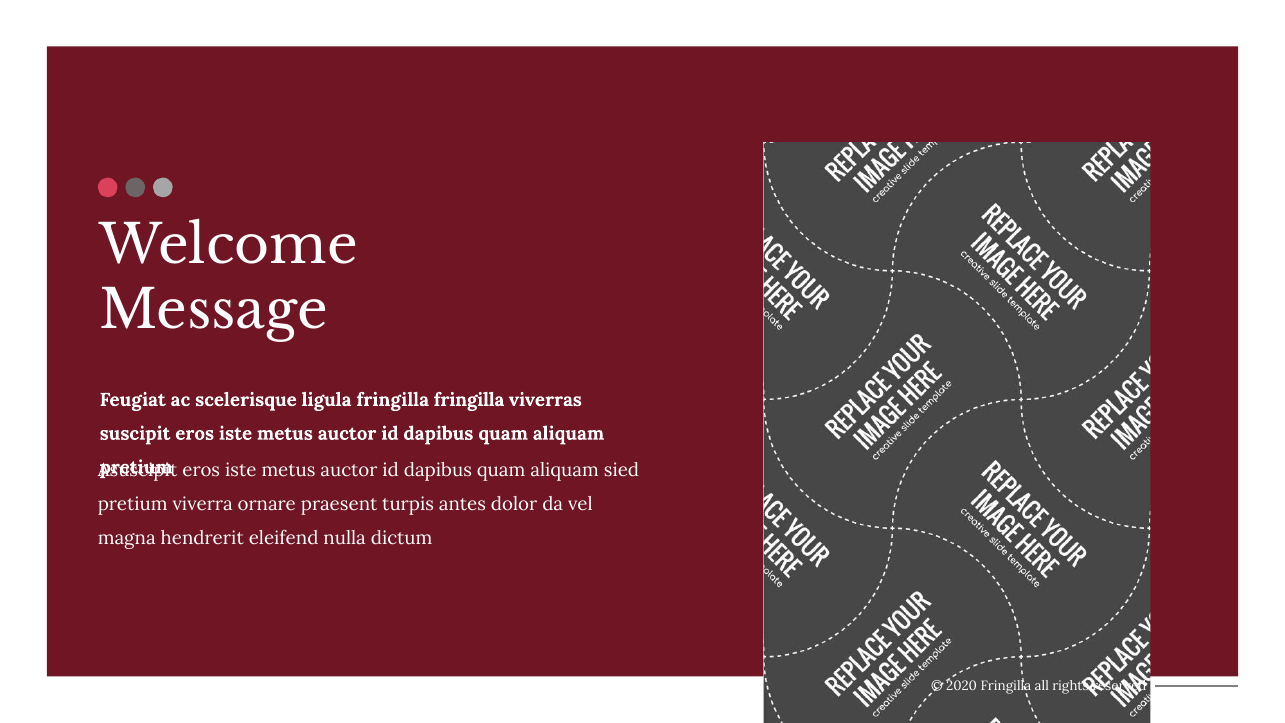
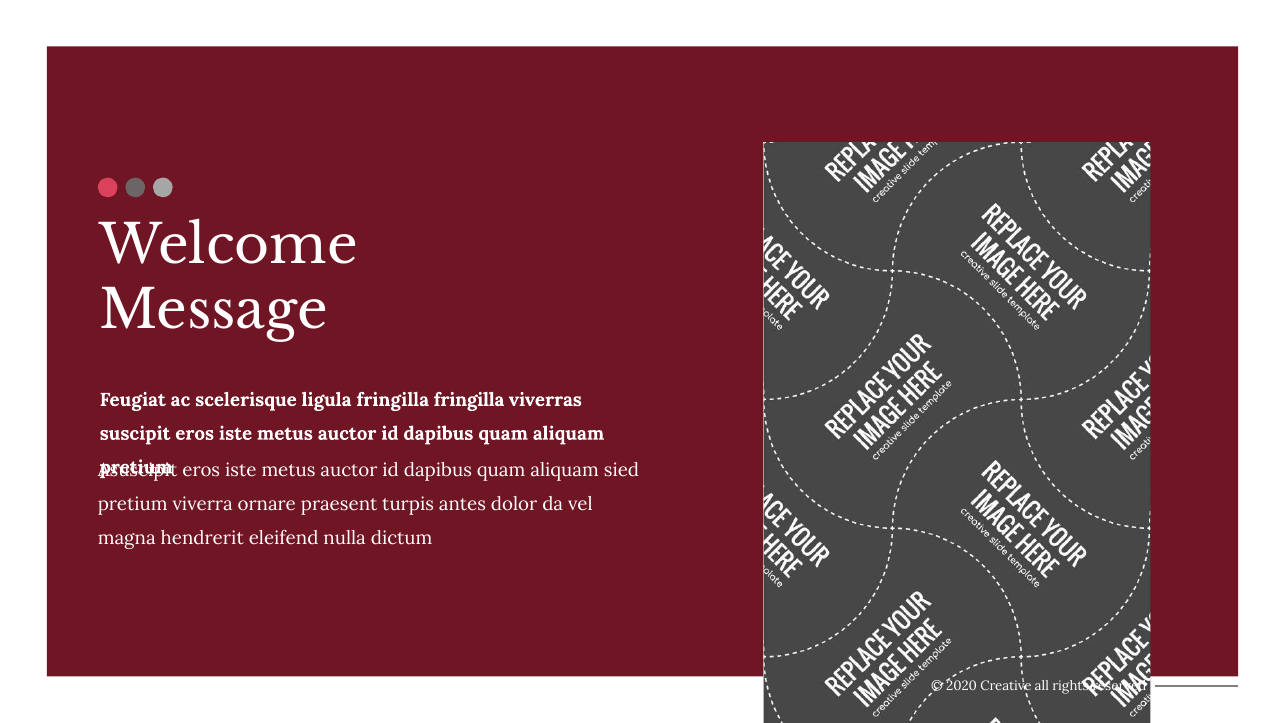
2020 Fringilla: Fringilla -> Creative (1006, 686)
